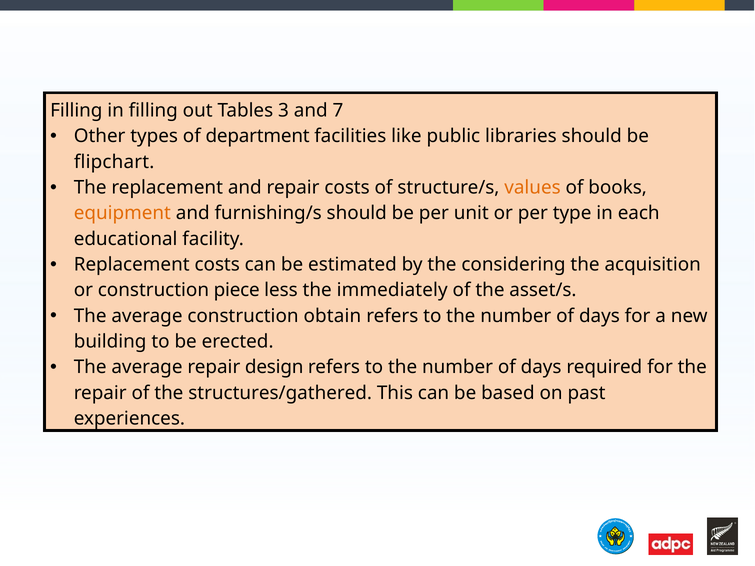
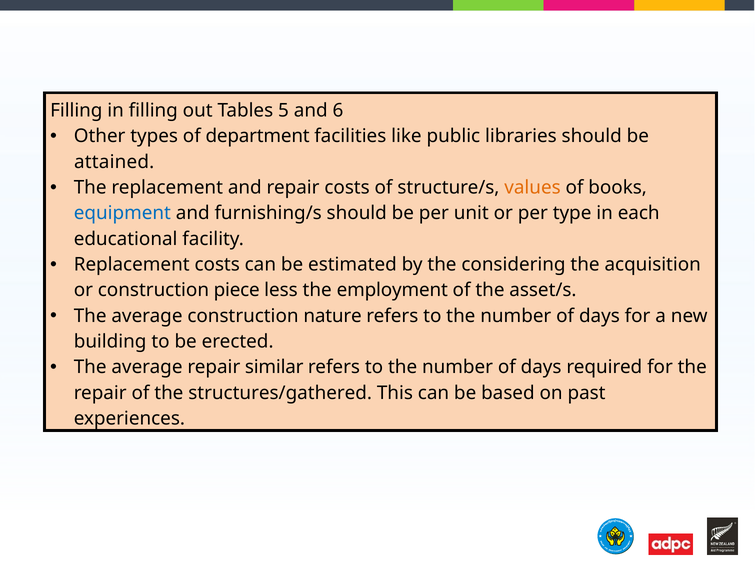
3: 3 -> 5 (283, 111)
7: 7 -> 6 (338, 111)
flipchart: flipchart -> attained (114, 162)
equipment colour: orange -> blue (122, 213)
immediately: immediately -> employment (392, 290)
obtain: obtain -> nature (333, 316)
design: design -> similar (274, 367)
